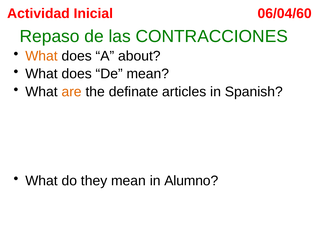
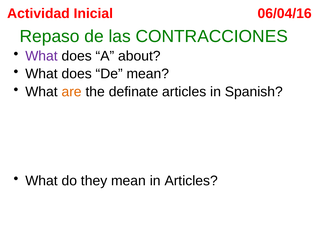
06/04/60: 06/04/60 -> 06/04/16 (285, 13)
What colour: orange -> purple (42, 56)
in Alumno: Alumno -> Articles (191, 181)
